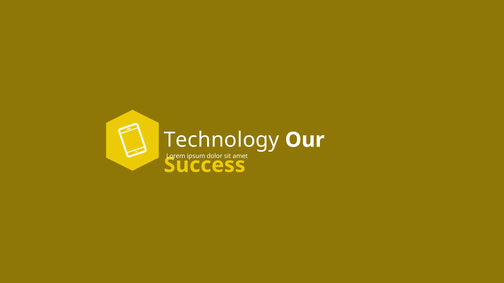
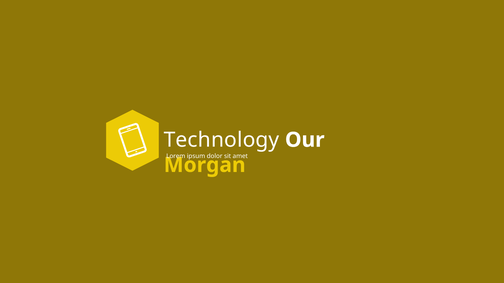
Success: Success -> Morgan (205, 165)
